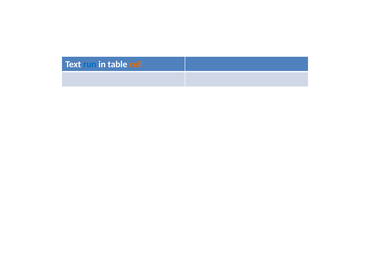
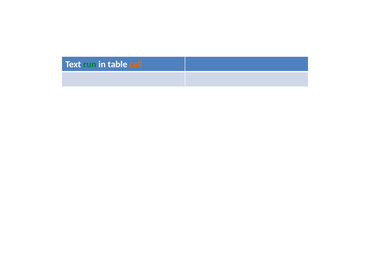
run colour: blue -> green (90, 64)
